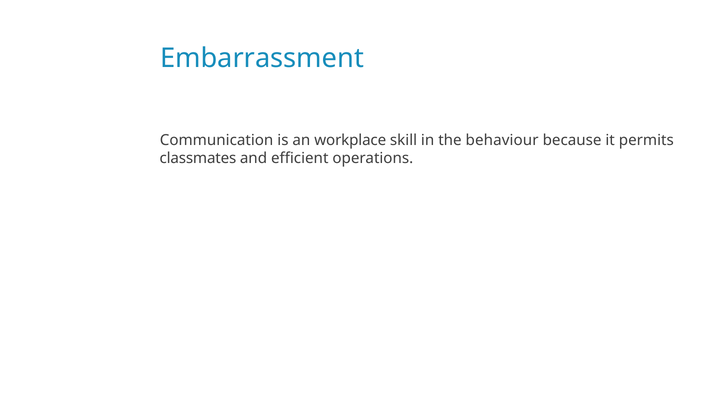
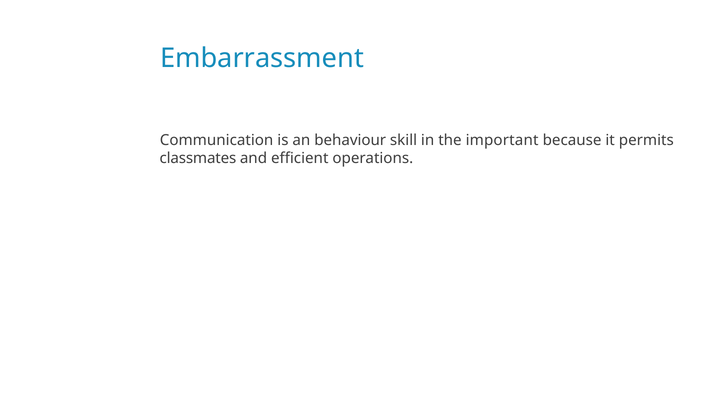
workplace: workplace -> behaviour (350, 140)
behaviour: behaviour -> important (502, 140)
